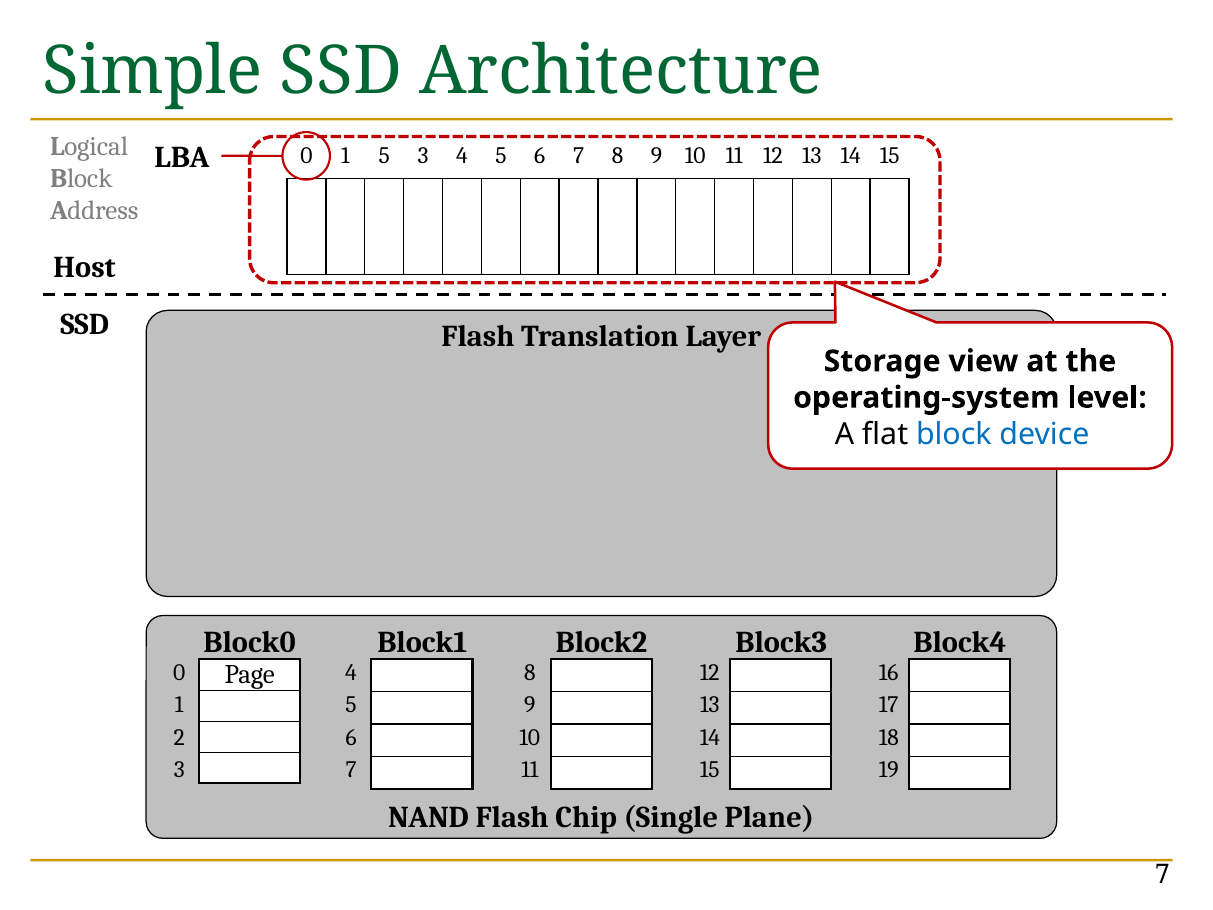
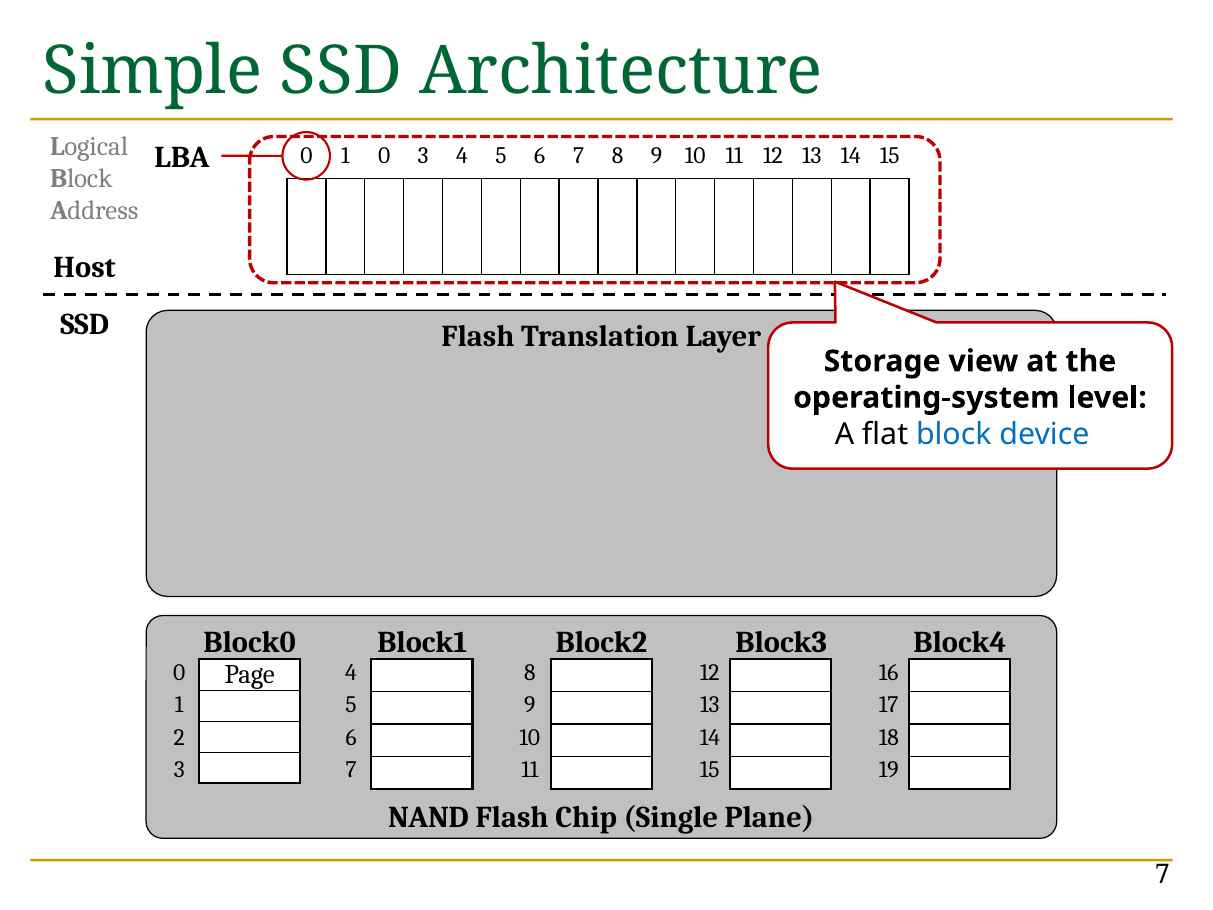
1 5: 5 -> 0 (384, 156)
